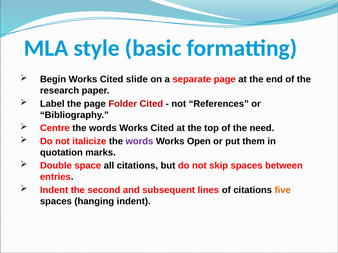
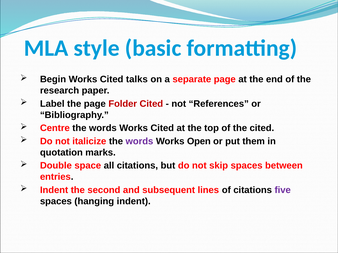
slide: slide -> talks (137, 80)
the need: need -> cited (262, 128)
five colour: orange -> purple (283, 190)
